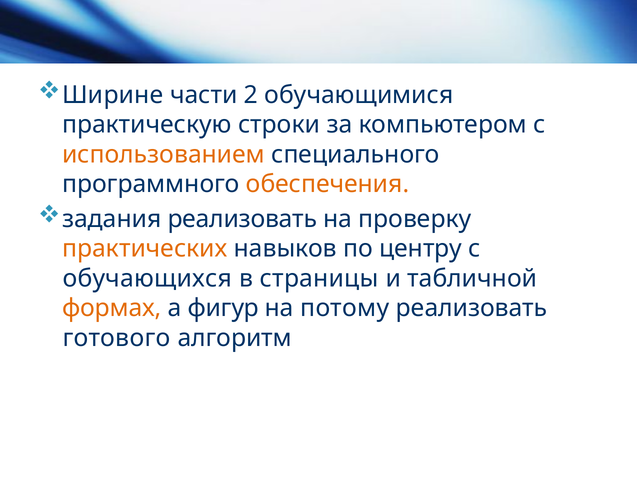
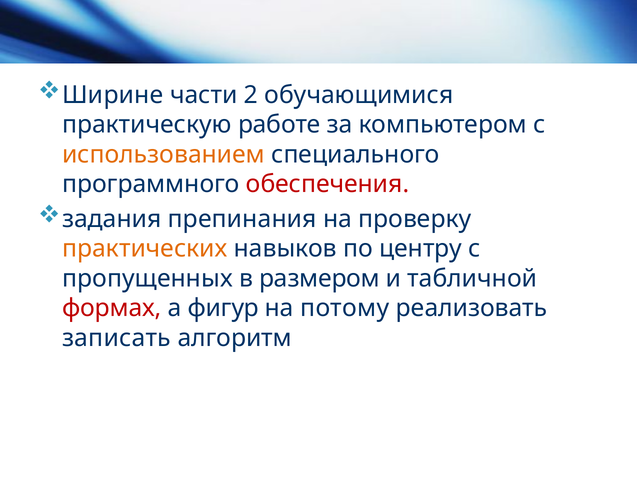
строки: строки -> работе (279, 125)
обеспечения colour: orange -> red (328, 184)
задания реализовать: реализовать -> препинания (242, 219)
обучающихся: обучающихся -> пропущенных (147, 278)
страницы: страницы -> размером (320, 278)
формах colour: orange -> red (112, 308)
готового: готового -> записать (117, 338)
